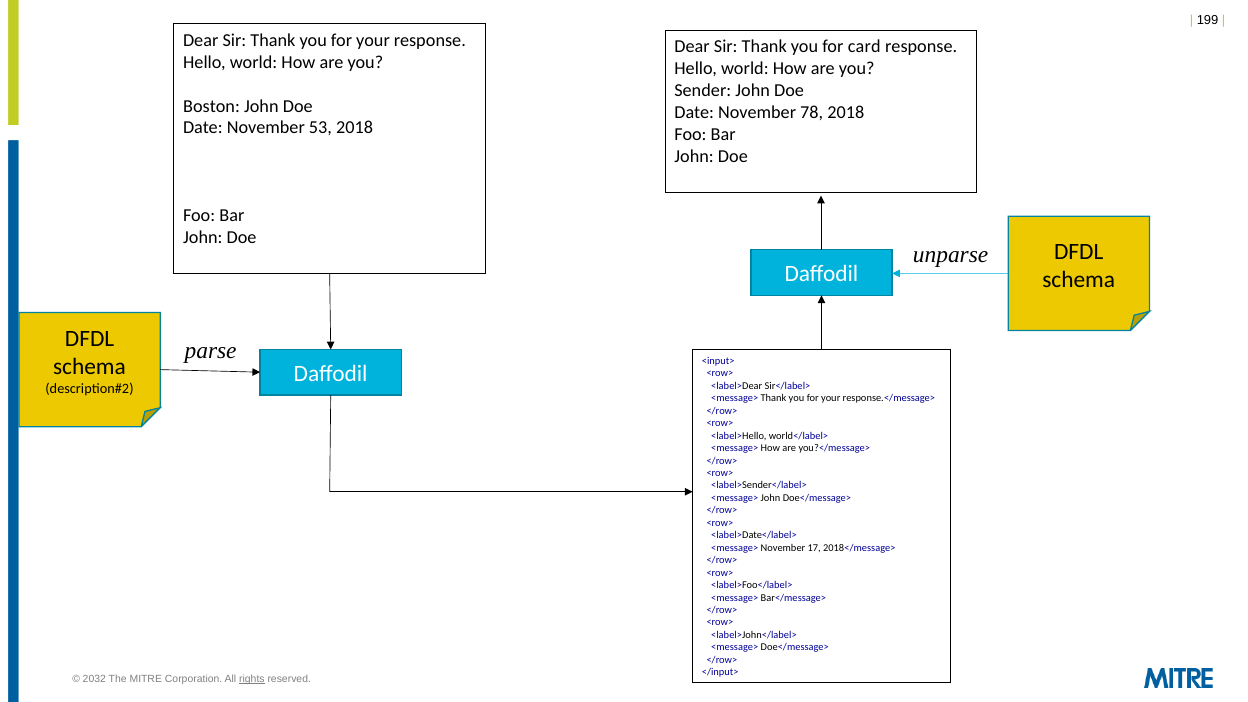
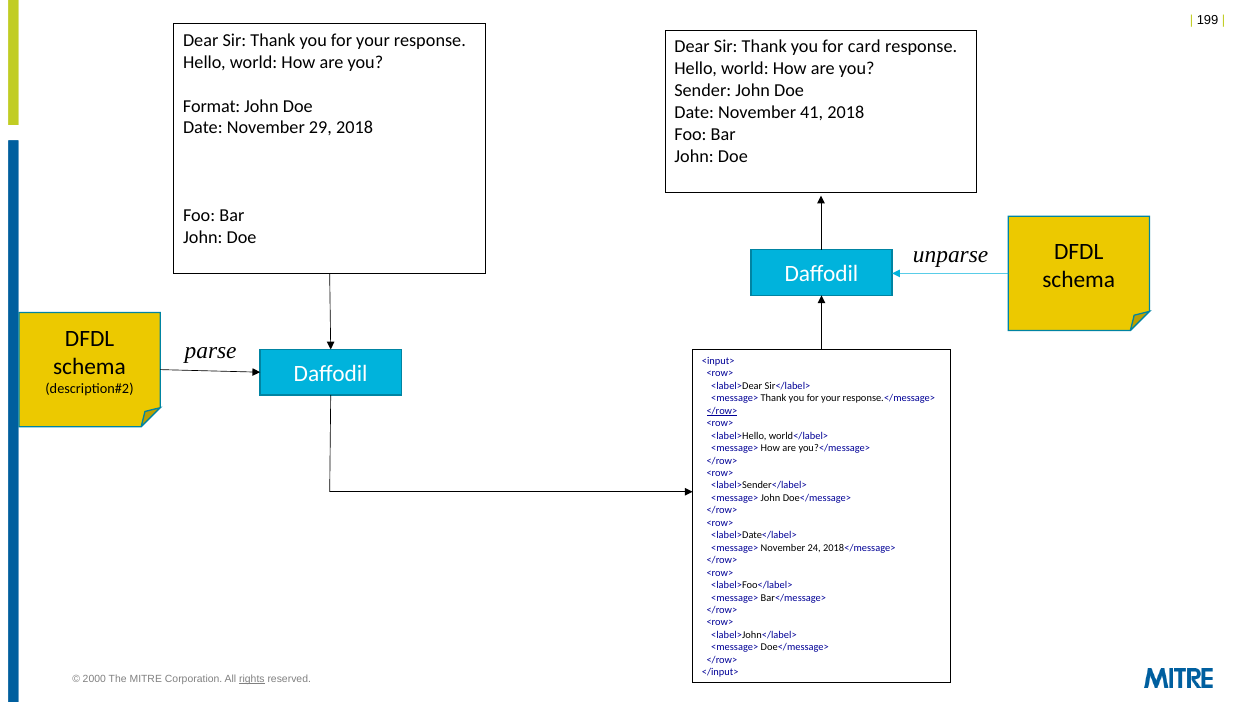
Boston: Boston -> Format (212, 106)
78: 78 -> 41 (812, 112)
53: 53 -> 29 (320, 128)
</row> underline: none -> present (722, 411)
17: 17 -> 24 (814, 548)
2032: 2032 -> 2000 (94, 679)
